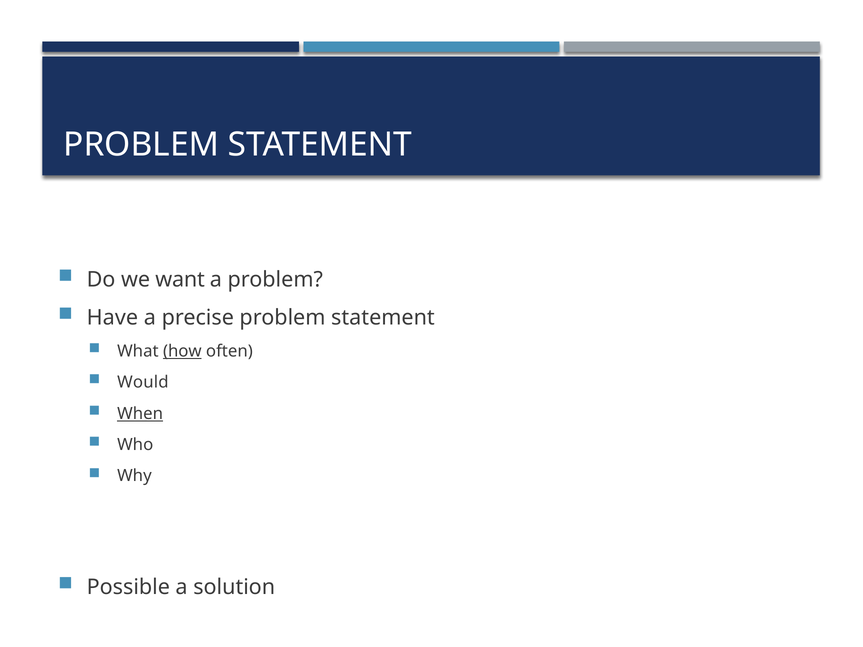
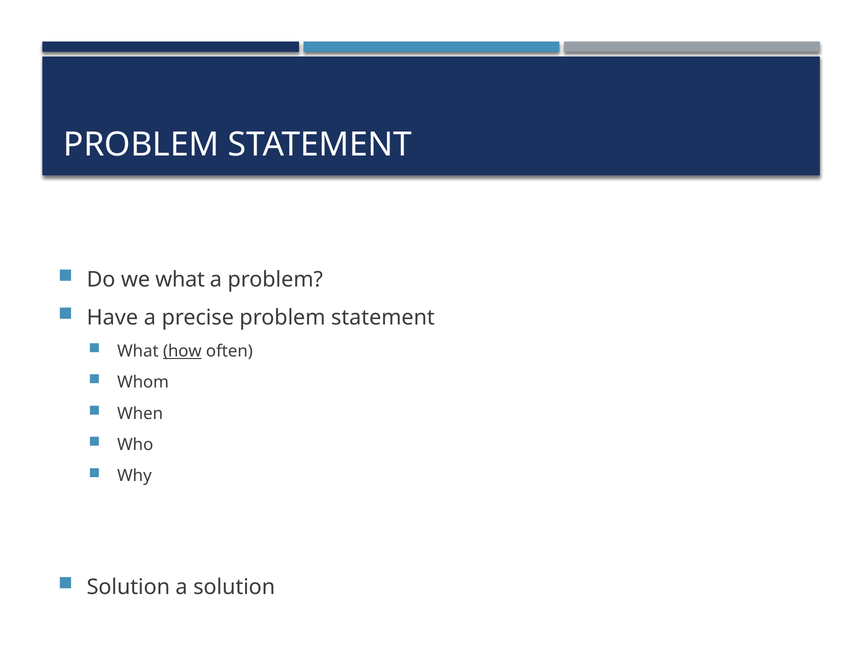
we want: want -> what (180, 280)
Would: Would -> Whom (143, 383)
When underline: present -> none (140, 414)
Possible: Possible -> Solution (128, 587)
